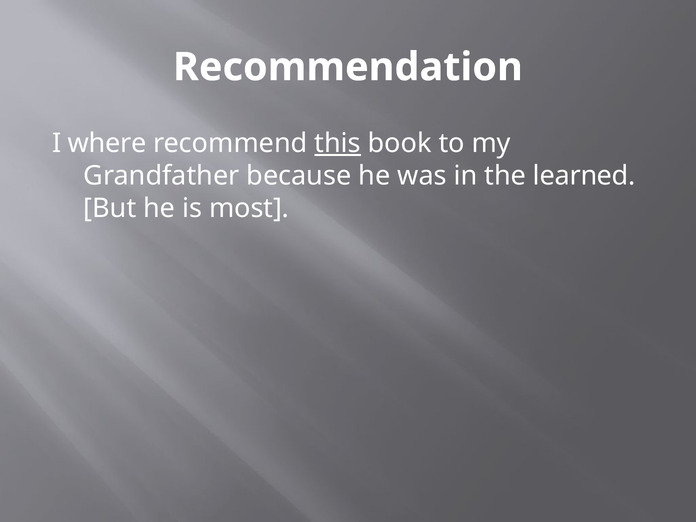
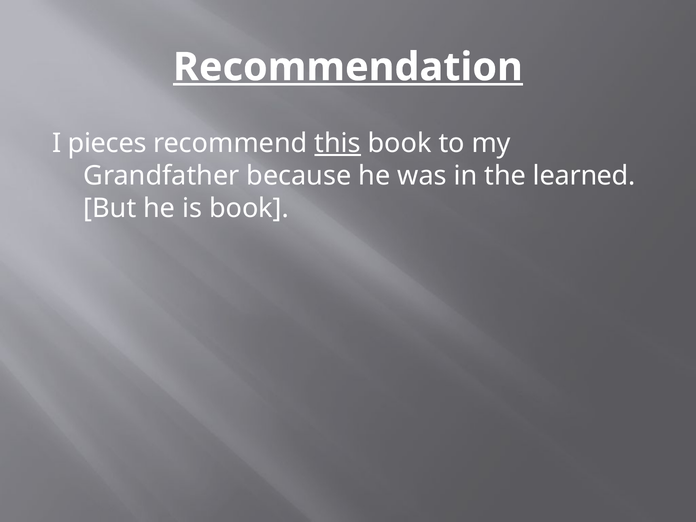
Recommendation underline: none -> present (348, 67)
where: where -> pieces (107, 143)
is most: most -> book (249, 208)
